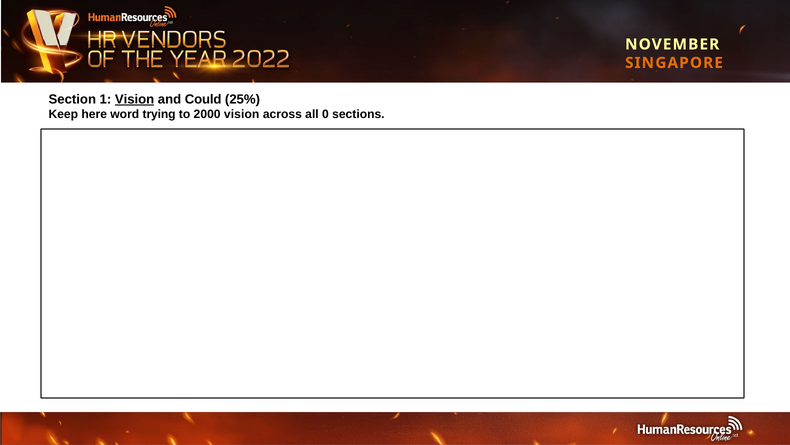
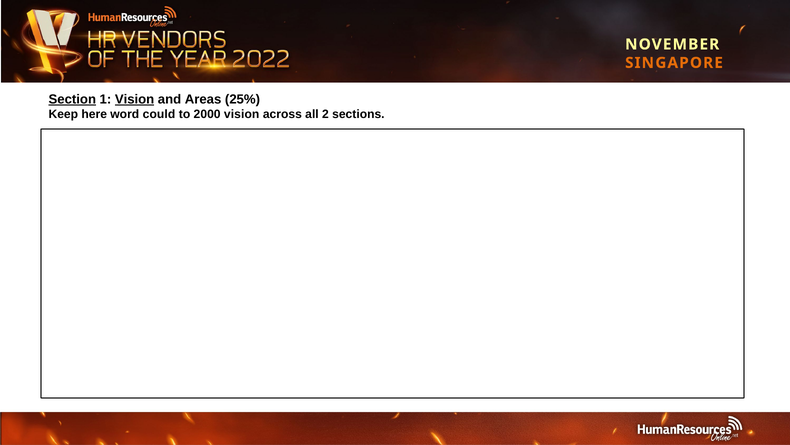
Section underline: none -> present (72, 99)
Could: Could -> Areas (203, 99)
trying: trying -> could (159, 114)
0: 0 -> 2 (325, 114)
